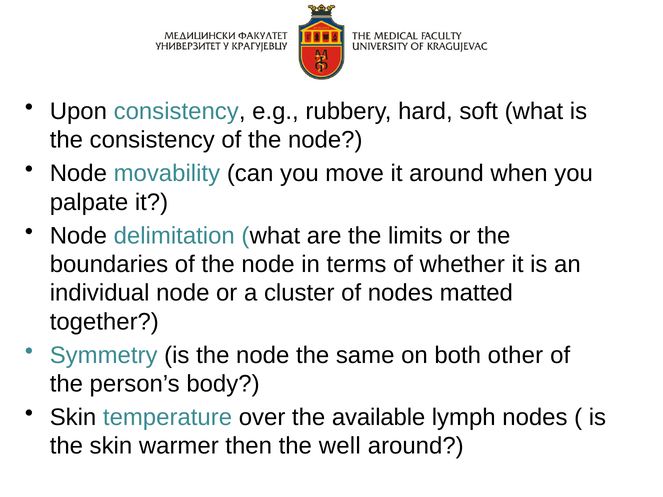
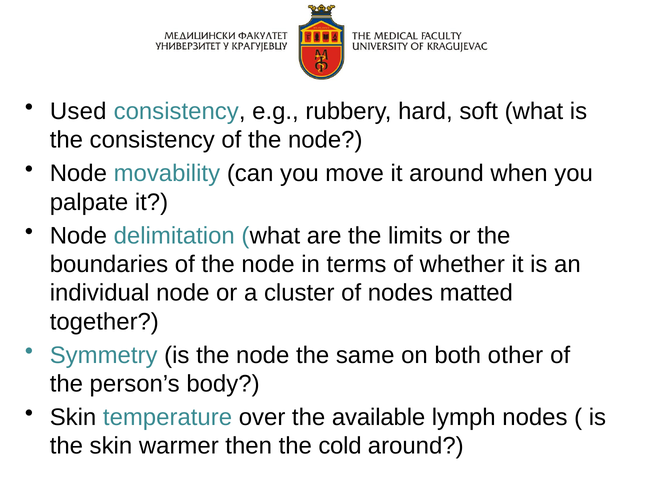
Upon: Upon -> Used (78, 111)
well: well -> cold (340, 446)
